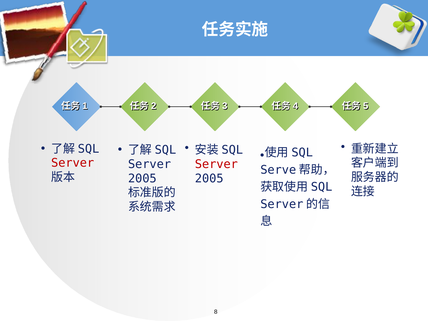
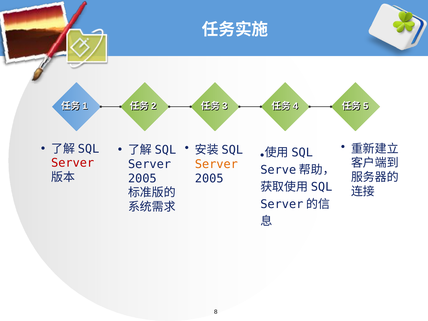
Server colour: red -> orange (216, 164)
